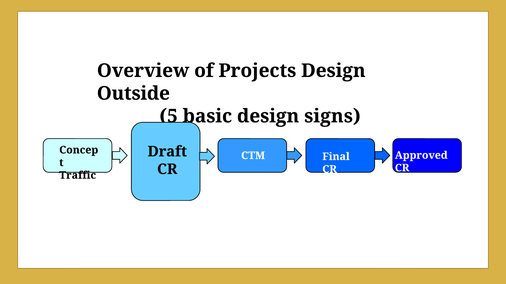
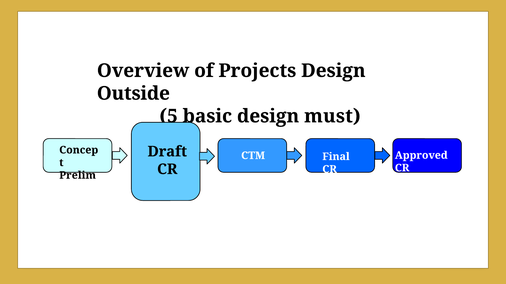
signs: signs -> must (332, 116)
Traffic: Traffic -> Prelim (78, 176)
